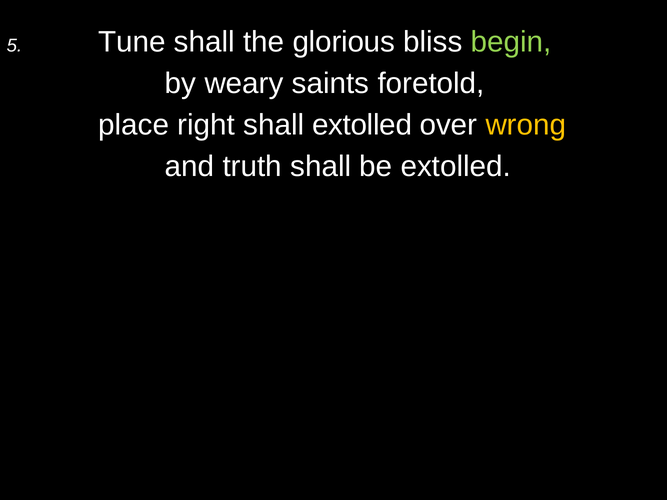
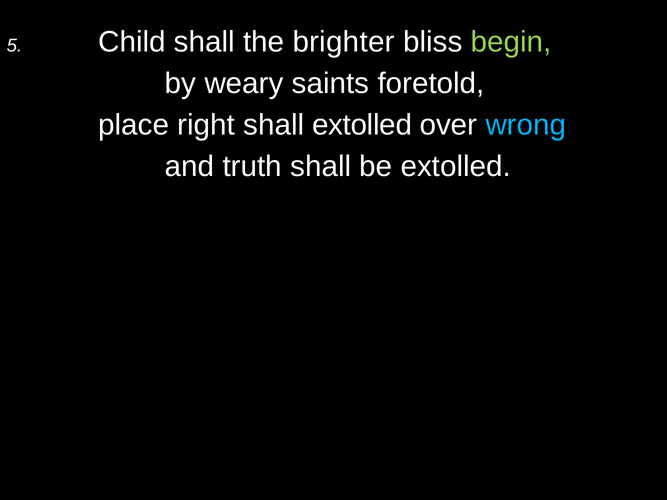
Tune: Tune -> Child (132, 42)
glorious: glorious -> brighter (344, 42)
wrong colour: yellow -> light blue (526, 125)
